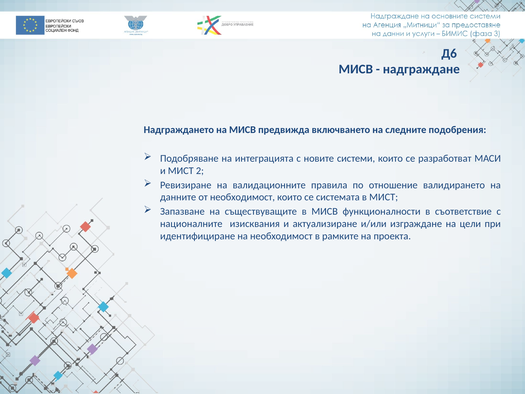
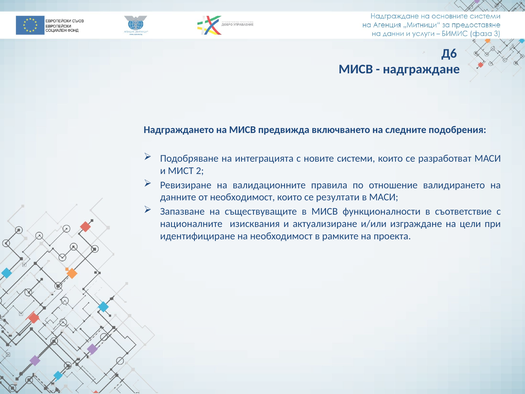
системата: системата -> резултати (338, 197)
в МИСТ: МИСТ -> МАСИ (384, 197)
